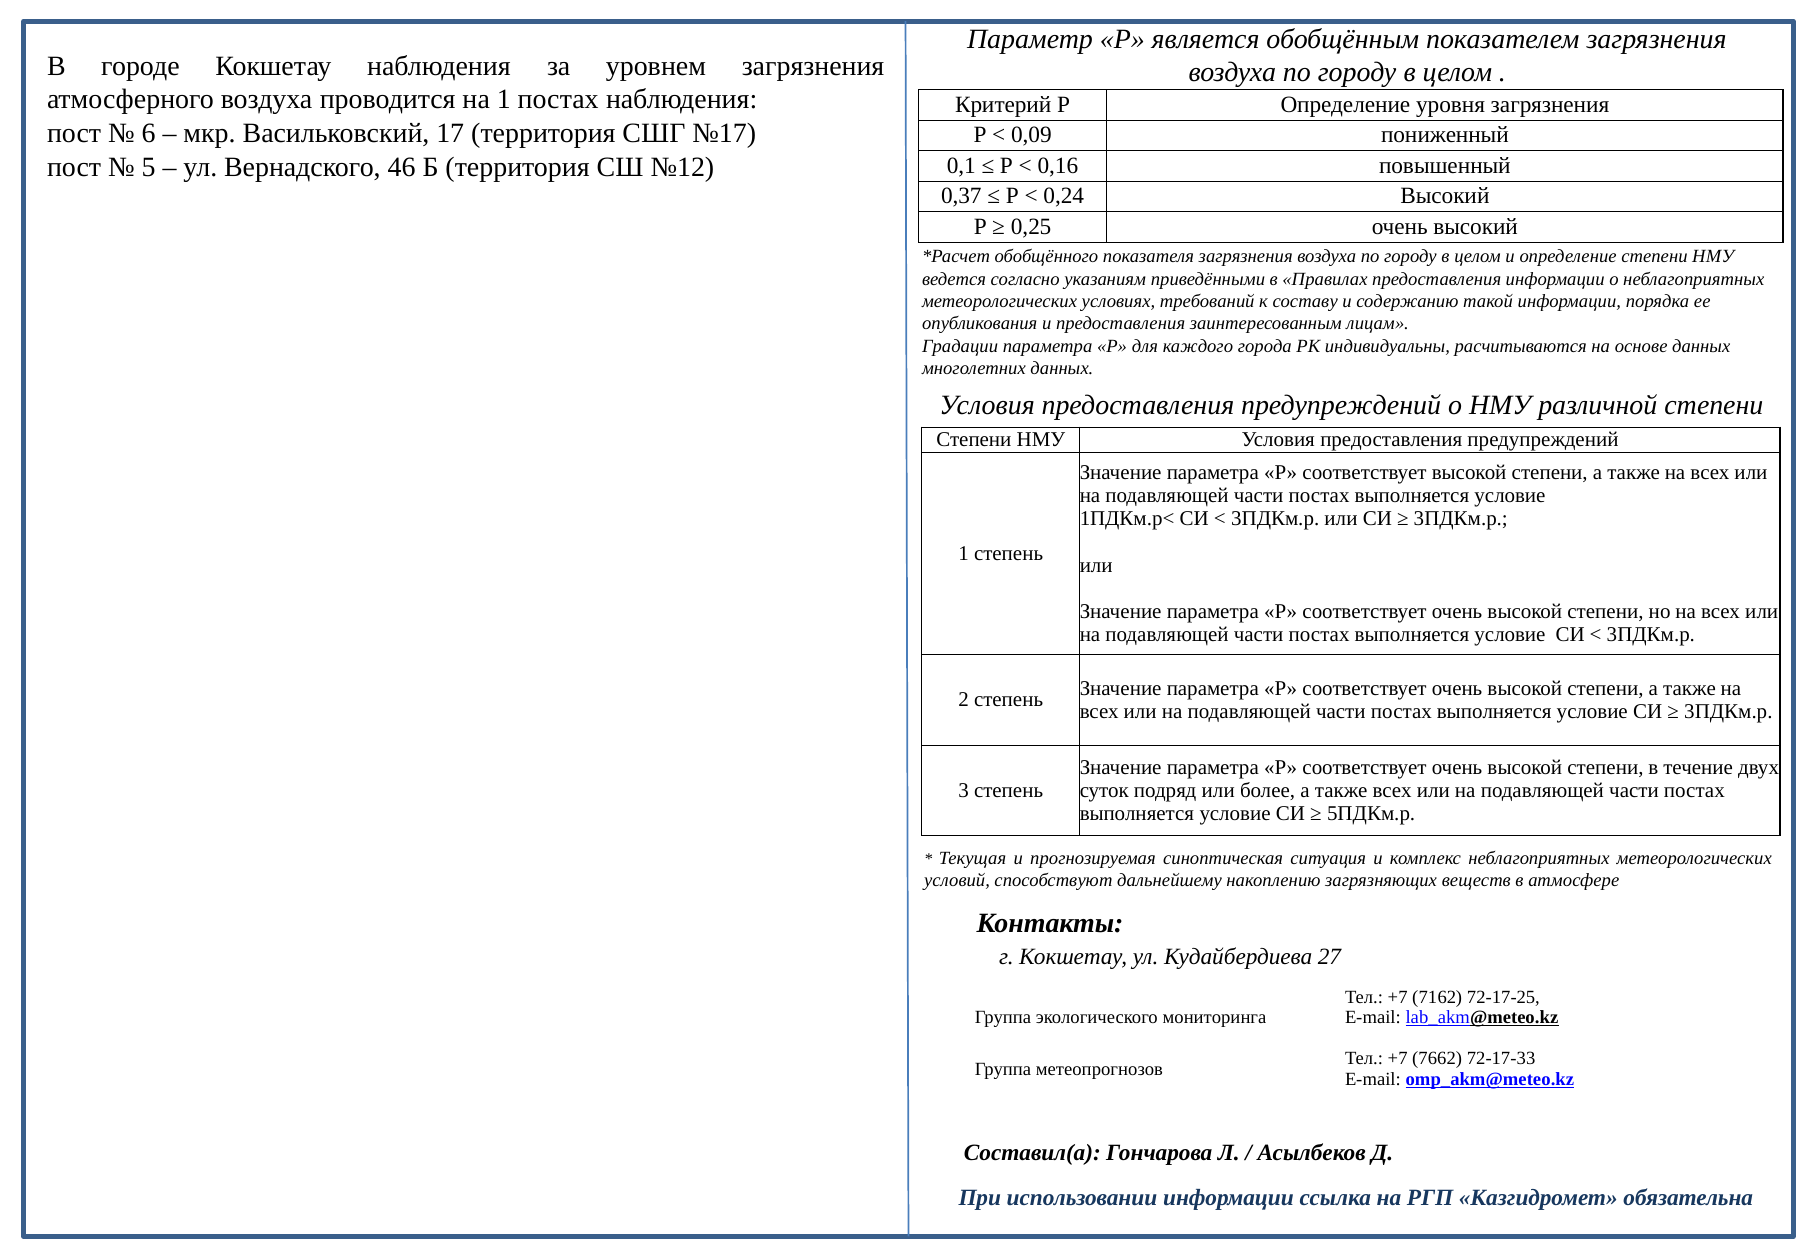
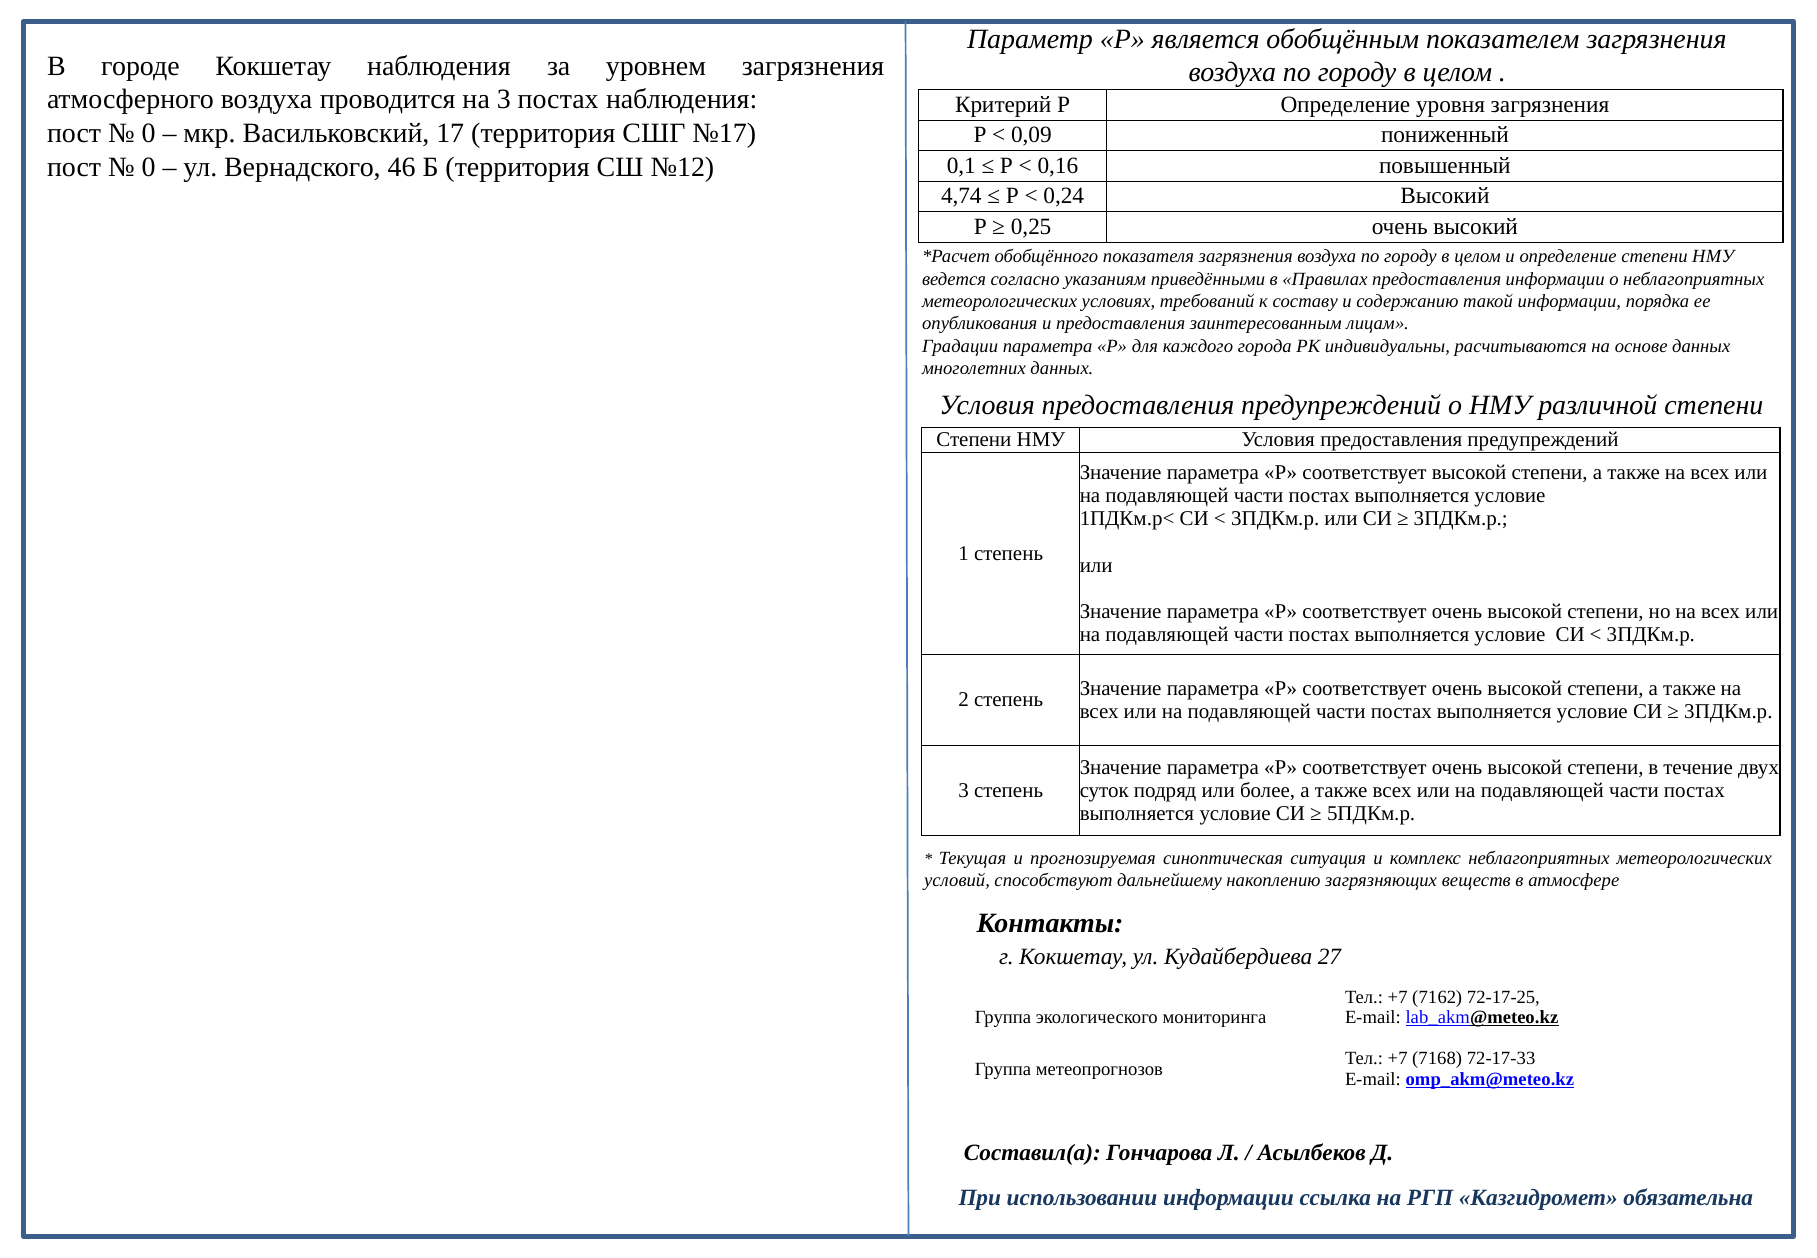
на 1: 1 -> 3 (504, 100)
6: 6 -> 0 (149, 133)
5: 5 -> 0 (149, 167)
0,37: 0,37 -> 4,74 (961, 196)
7662: 7662 -> 7168 (1437, 1058)
